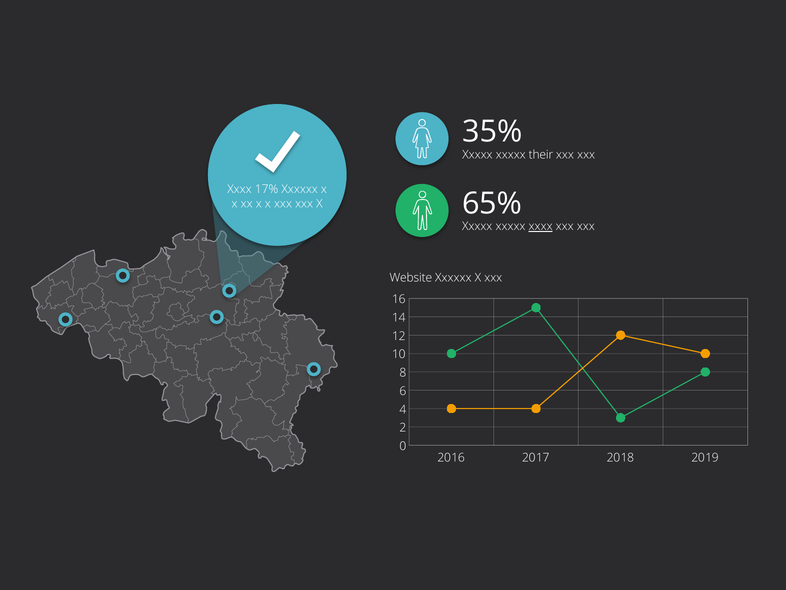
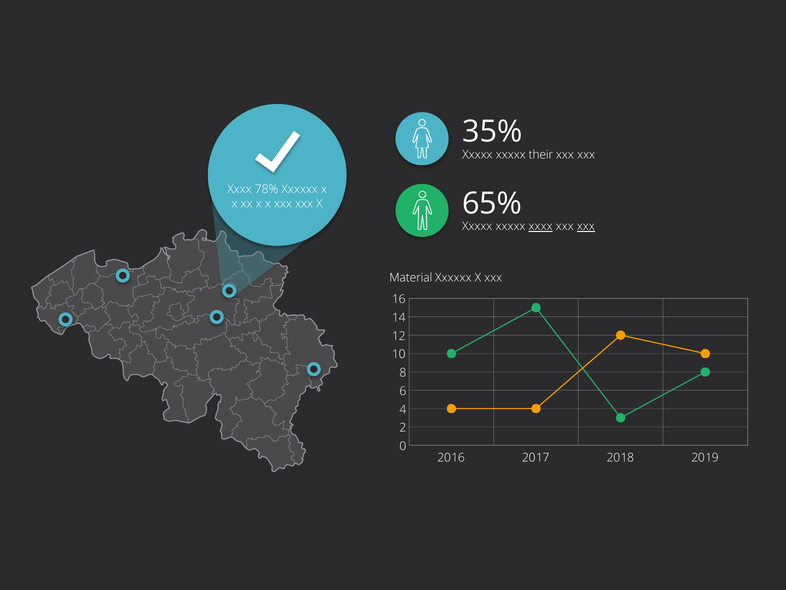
17%: 17% -> 78% (266, 189)
xxx underline: none -> present (586, 226)
Website: Website -> Material (411, 278)
